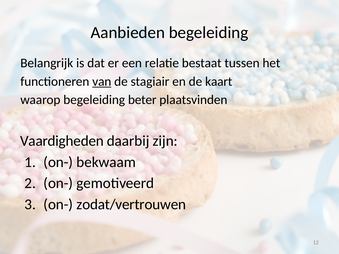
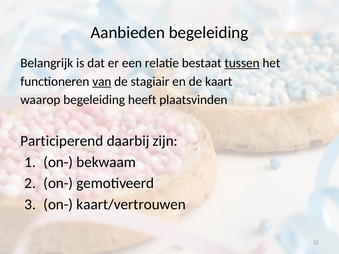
tussen underline: none -> present (242, 63)
beter: beter -> heeft (142, 100)
Vaardigheden: Vaardigheden -> Participerend (62, 141)
zodat/vertrouwen: zodat/vertrouwen -> kaart/vertrouwen (131, 204)
